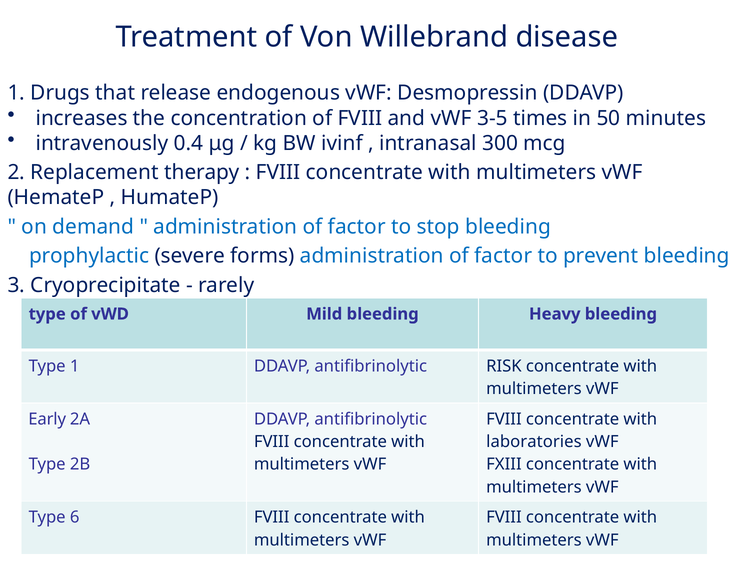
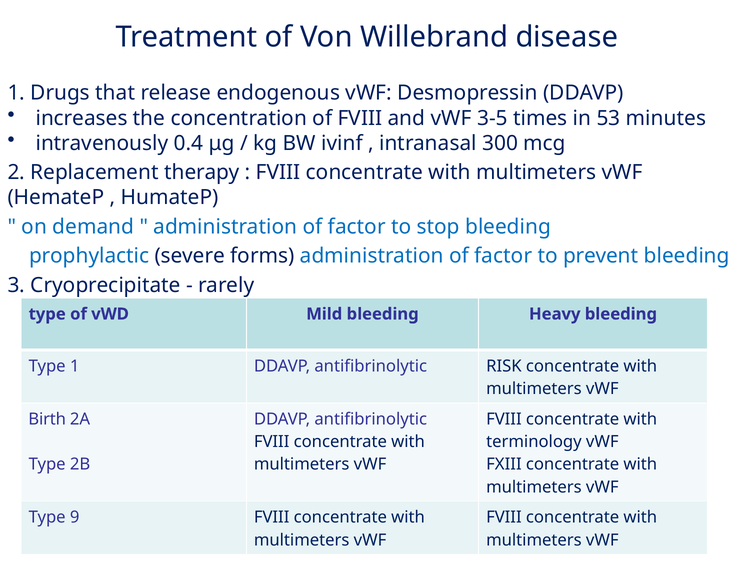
50: 50 -> 53 (608, 118)
Early: Early -> Birth (47, 419)
laboratories: laboratories -> terminology (534, 441)
6: 6 -> 9 (75, 517)
